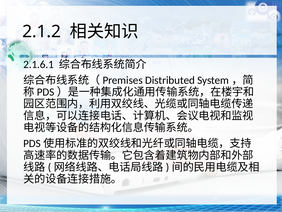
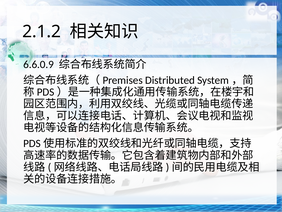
2.1.6.1: 2.1.6.1 -> 6.6.0.9 (39, 64)
